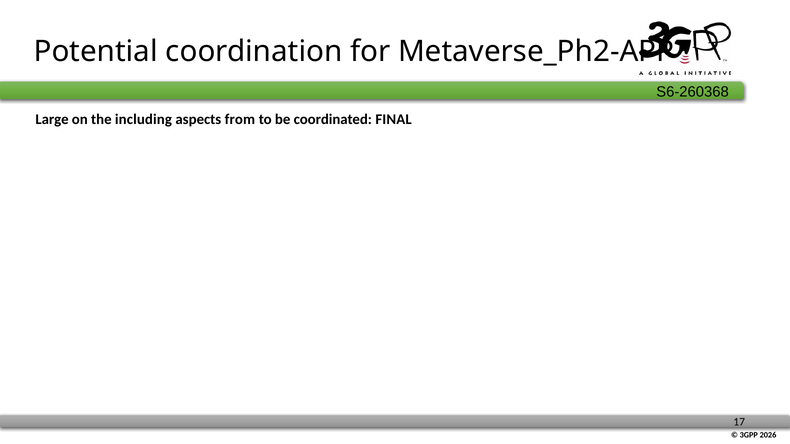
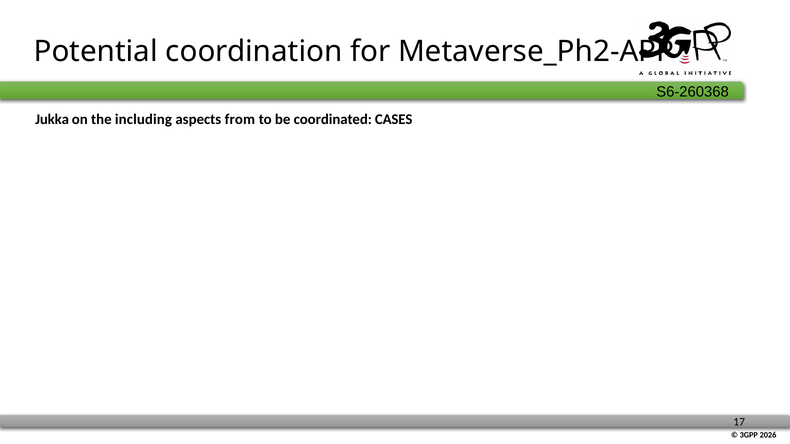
Large: Large -> Jukka (52, 119)
FINAL: FINAL -> CASES (394, 119)
